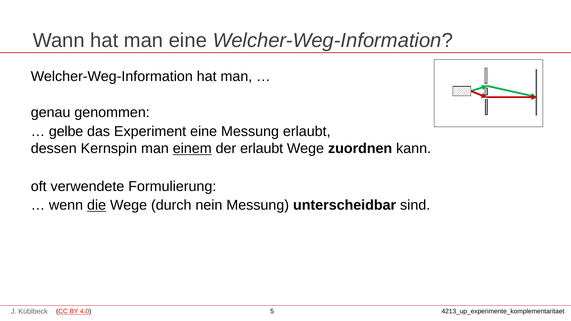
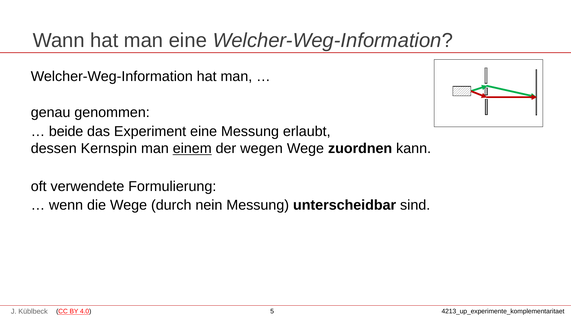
gelbe: gelbe -> beide (66, 131)
der erlaubt: erlaubt -> wegen (262, 149)
die underline: present -> none (97, 205)
